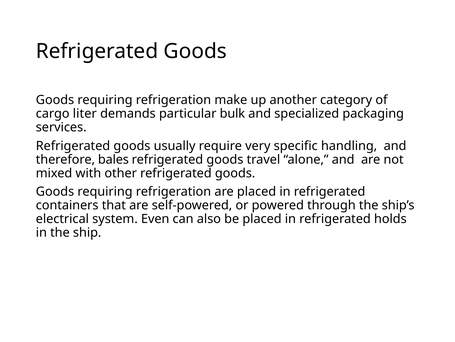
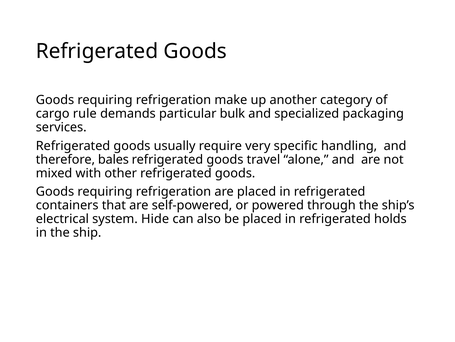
liter: liter -> rule (85, 114)
Even: Even -> Hide (155, 219)
